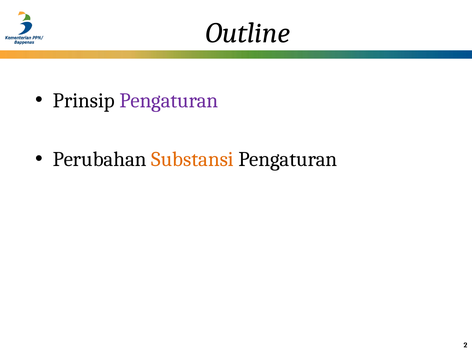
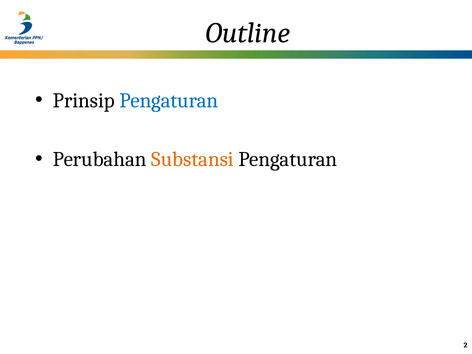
Pengaturan colour: purple -> blue (169, 100)
